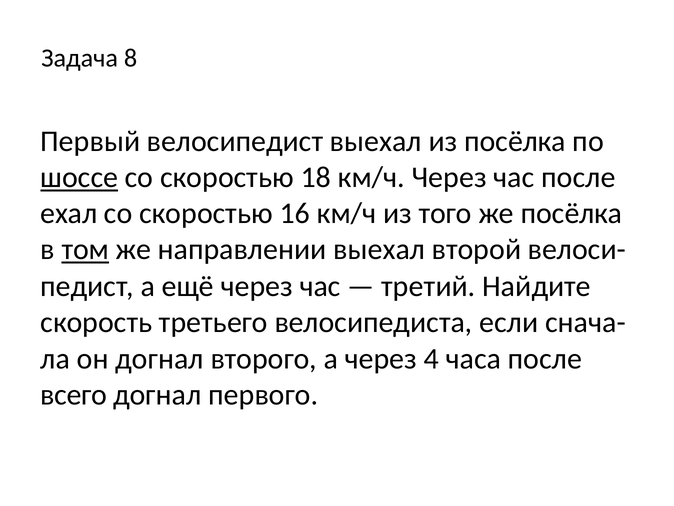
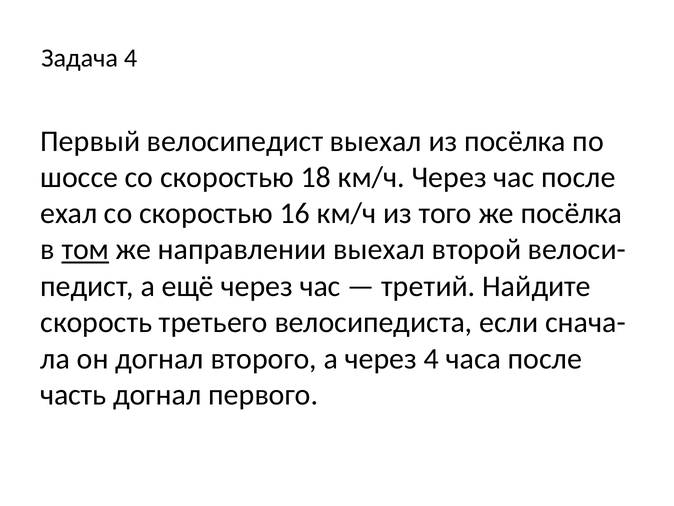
Задача 8: 8 -> 4 (131, 58)
шоссе underline: present -> none (79, 177)
всего: всего -> часть (73, 394)
